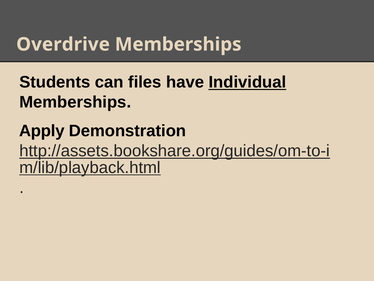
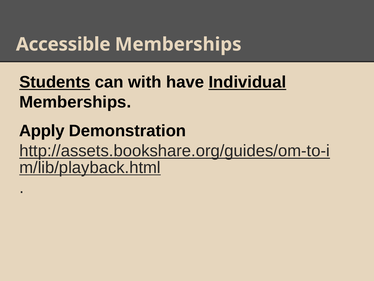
Overdrive: Overdrive -> Accessible (63, 44)
Students underline: none -> present (55, 82)
files: files -> with (145, 82)
